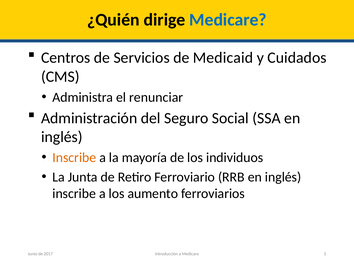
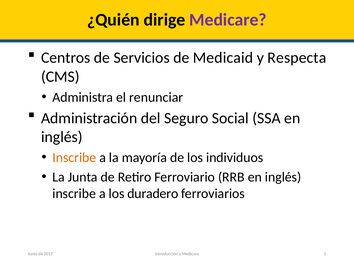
Medicare colour: blue -> purple (228, 20)
Cuidados: Cuidados -> Respecta (297, 58)
aumento: aumento -> duradero (153, 193)
